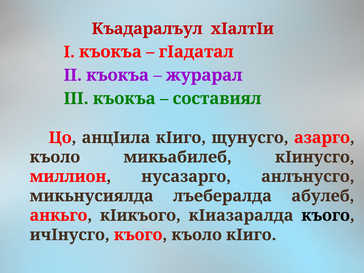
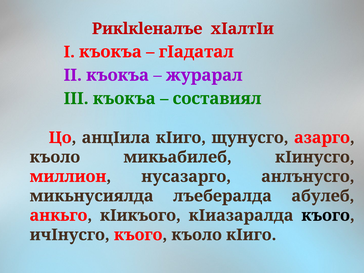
Къадаралъул: Къадаралъул -> Рикlкlеналъе (147, 29)
